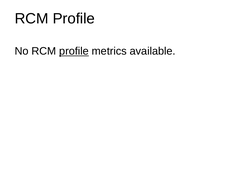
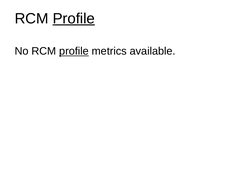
Profile underline: none -> present (74, 19)
